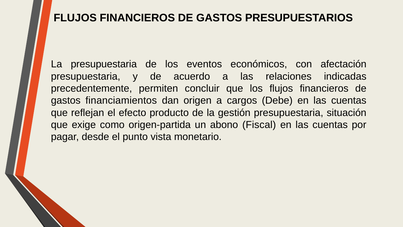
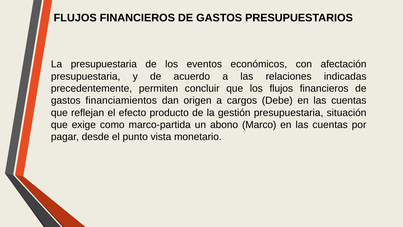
origen-partida: origen-partida -> marco-partida (160, 125)
Fiscal: Fiscal -> Marco (259, 125)
